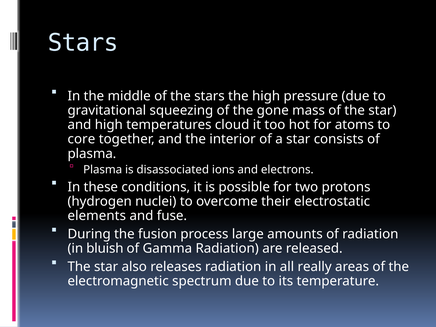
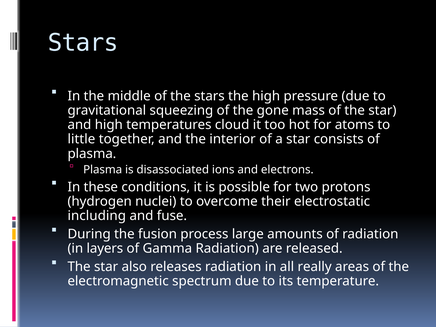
core: core -> little (81, 139)
elements: elements -> including (97, 216)
bluish: bluish -> layers (105, 248)
